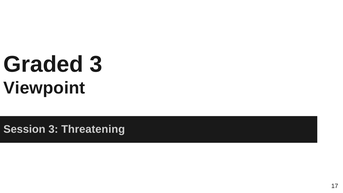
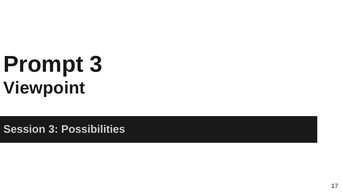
Graded: Graded -> Prompt (43, 64)
Threatening: Threatening -> Possibilities (93, 129)
